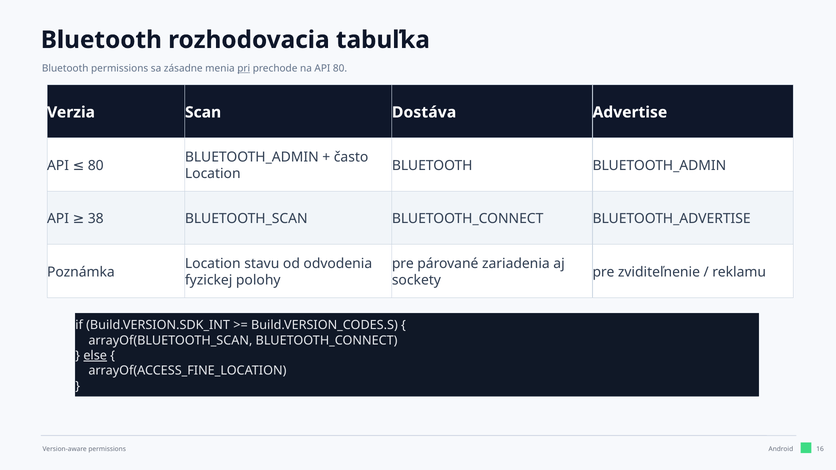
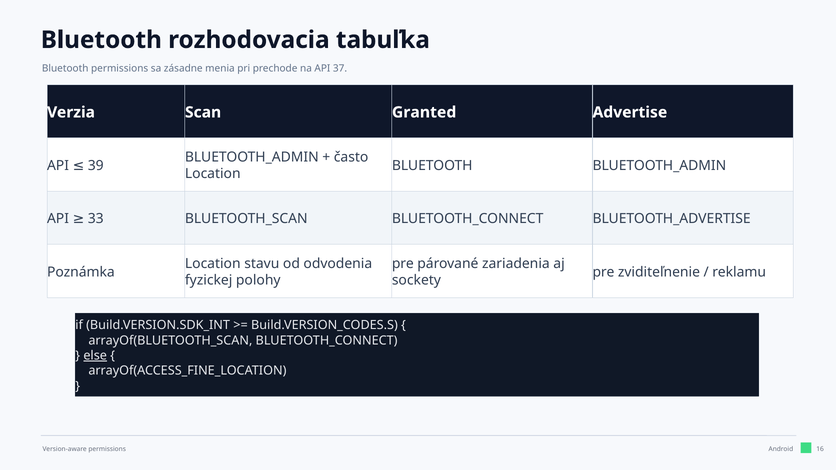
pri underline: present -> none (244, 68)
na API 80: 80 -> 37 (340, 68)
Dostáva: Dostáva -> Granted (424, 112)
80: 80 -> 39 (96, 166)
38: 38 -> 33 (96, 219)
